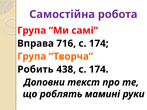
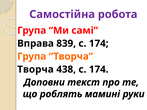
716: 716 -> 839 (66, 44)
Робить: Робить -> Творча (35, 70)
